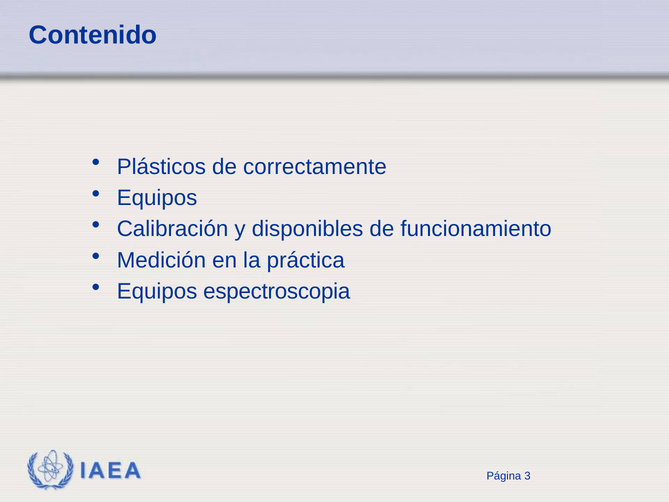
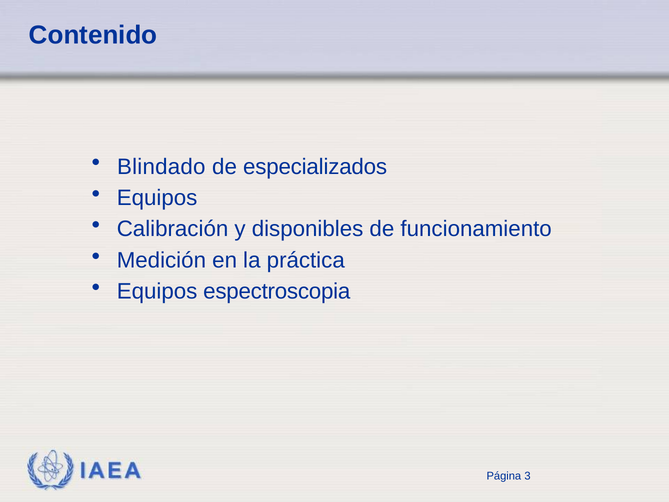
Plásticos: Plásticos -> Blindado (161, 167)
correctamente: correctamente -> especializados (315, 167)
